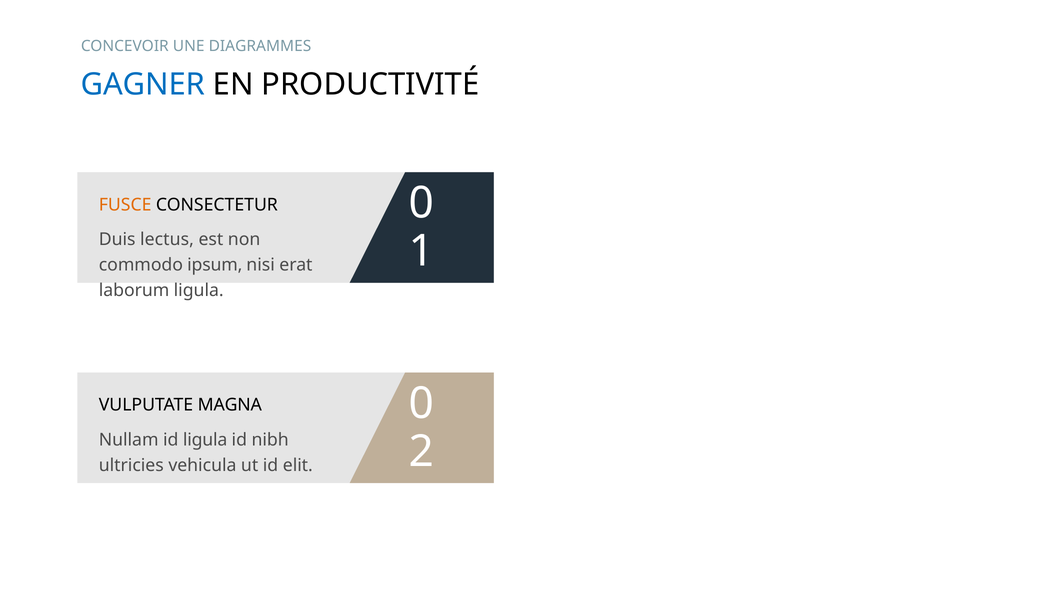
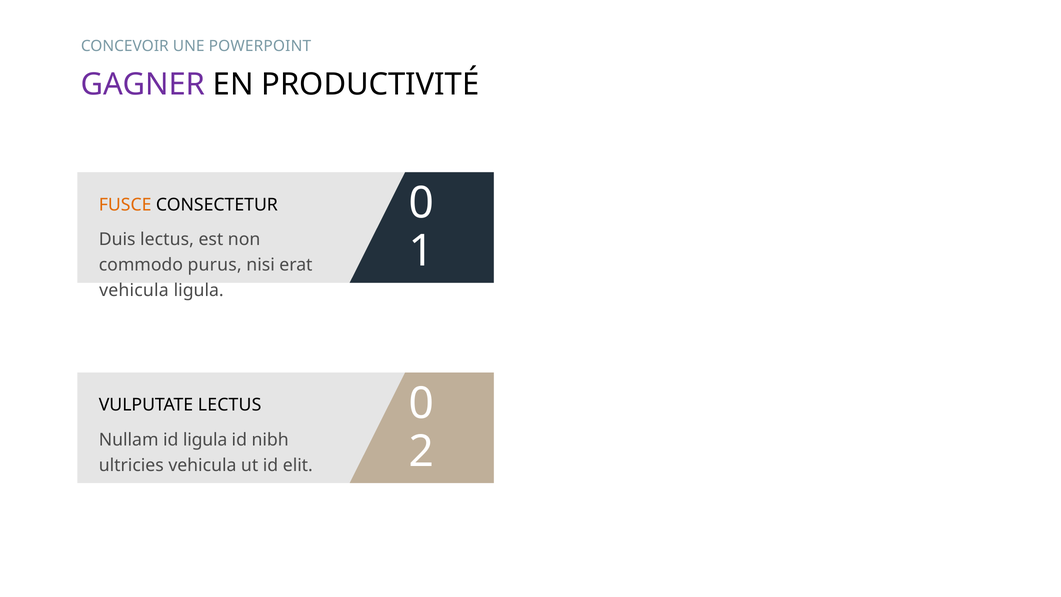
DIAGRAMMES: DIAGRAMMES -> POWERPOINT (260, 46)
GAGNER colour: blue -> purple (143, 85)
ipsum: ipsum -> purus (215, 265)
laborum: laborum -> vehicula (134, 290)
VULPUTATE MAGNA: MAGNA -> LECTUS (230, 405)
